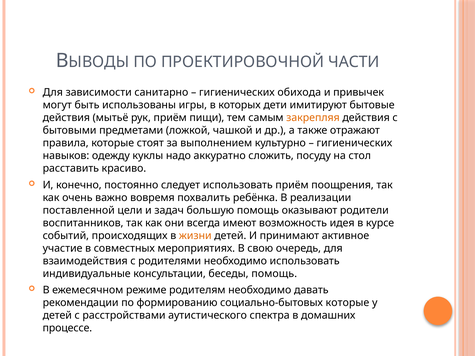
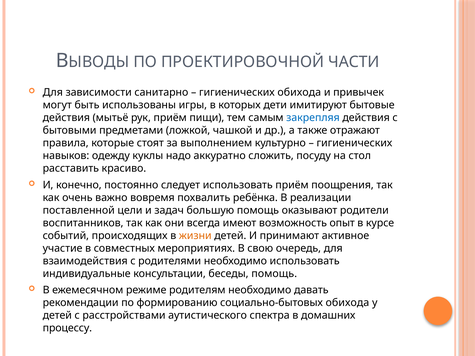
закрепляя colour: orange -> blue (313, 118)
идея: идея -> опыт (342, 223)
социально-бытовых которые: которые -> обихода (347, 303)
процессе: процессе -> процессу (67, 328)
